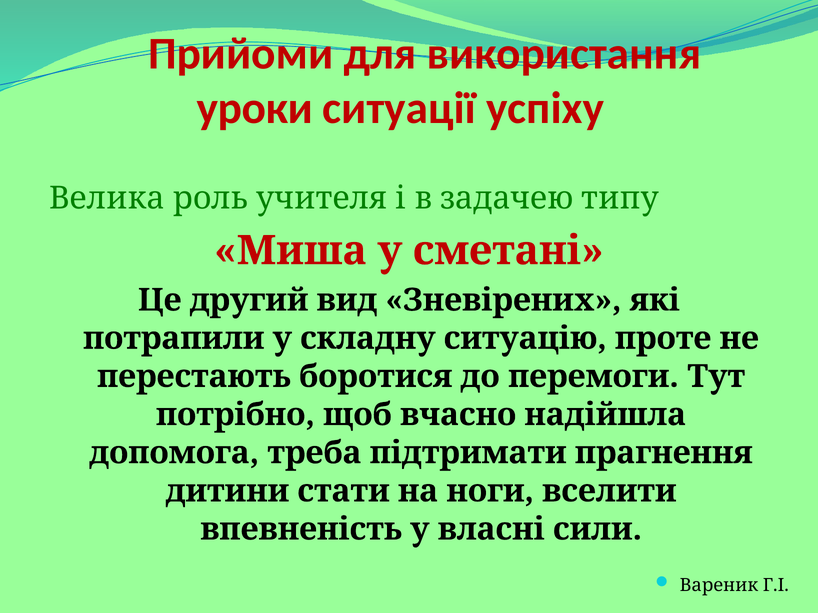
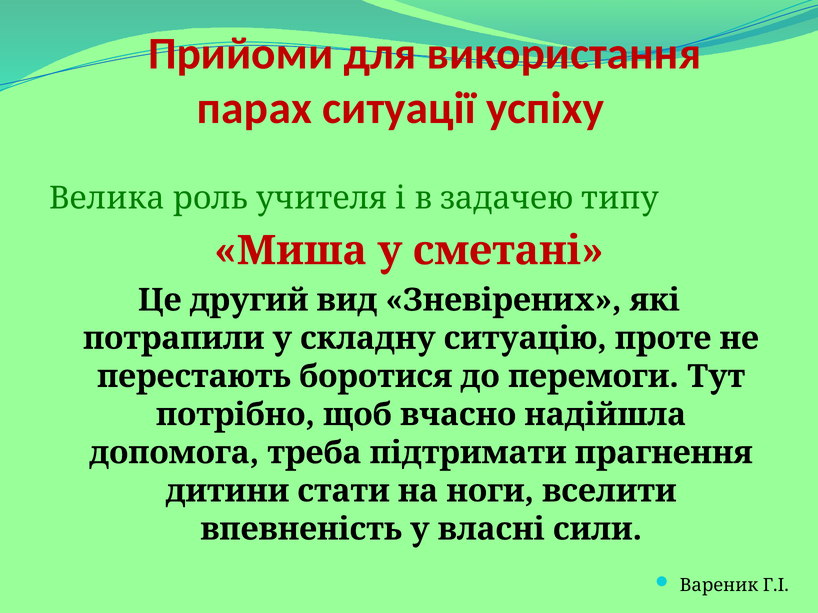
уроки: уроки -> парах (254, 108)
